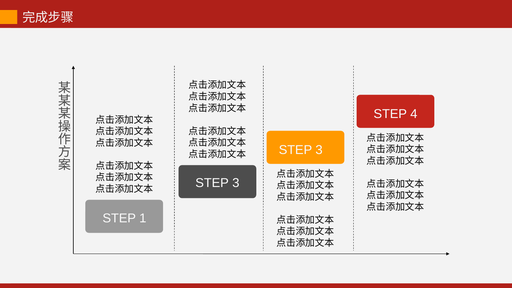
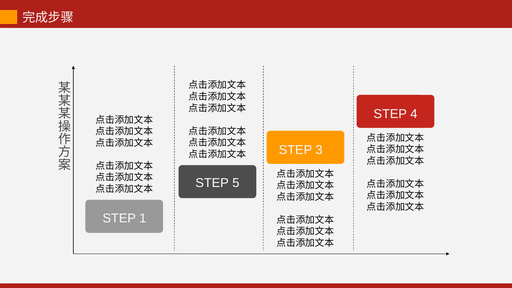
3: 3 -> 5 (236, 183)
